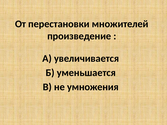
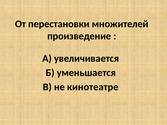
умножения: умножения -> кинотеатре (93, 87)
